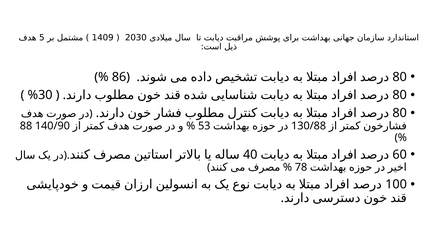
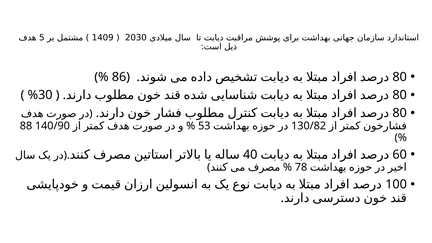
130/88: 130/88 -> 130/82 (309, 126)
